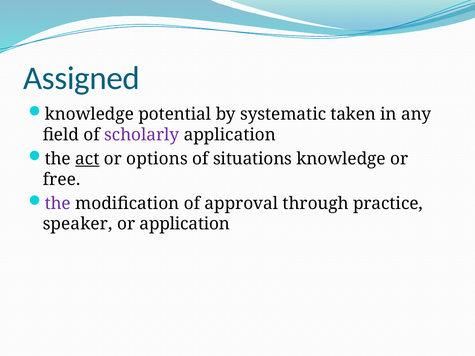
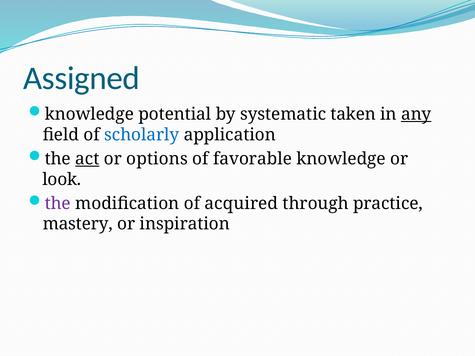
any underline: none -> present (416, 114)
scholarly colour: purple -> blue (142, 135)
situations: situations -> favorable (252, 159)
free: free -> look (62, 179)
approval: approval -> acquired (241, 203)
speaker: speaker -> mastery (78, 224)
or application: application -> inspiration (185, 224)
